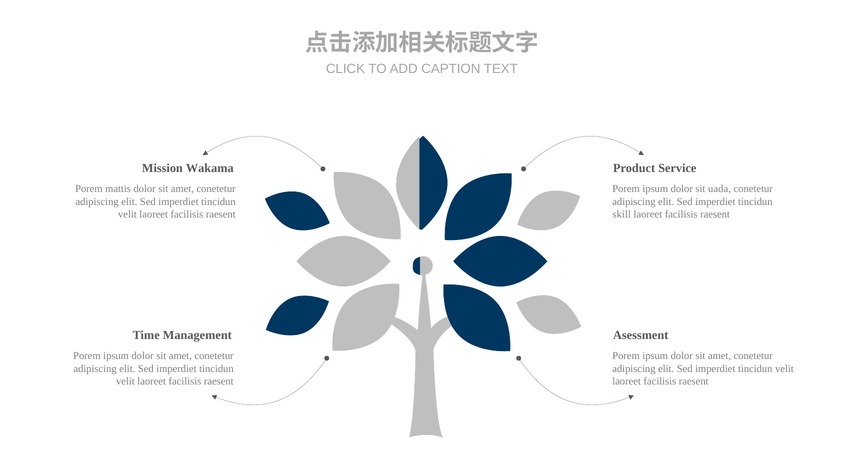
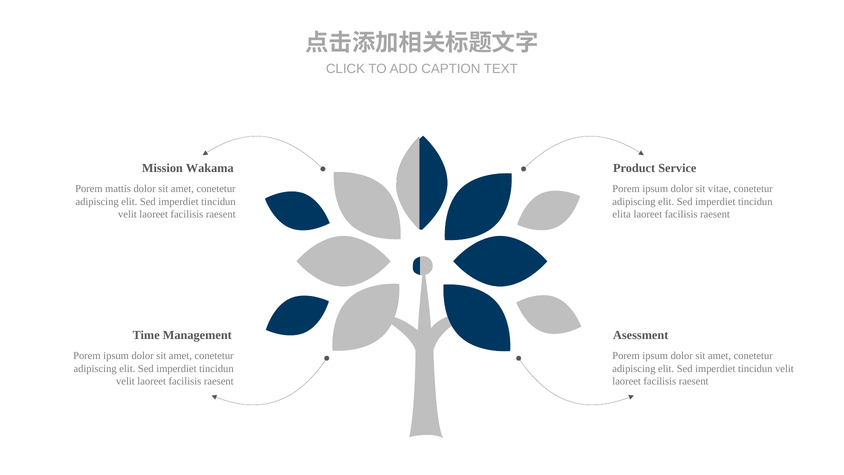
uada: uada -> vitae (720, 189)
skill: skill -> elita (622, 214)
